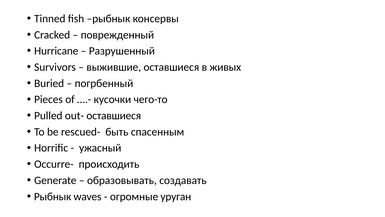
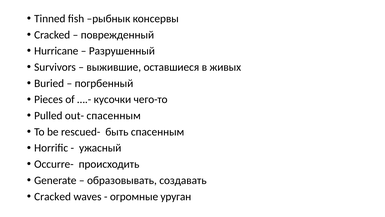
out- оставшиеся: оставшиеся -> спасенным (114, 115)
Рыбнык: Рыбнык -> Cracked (53, 196)
